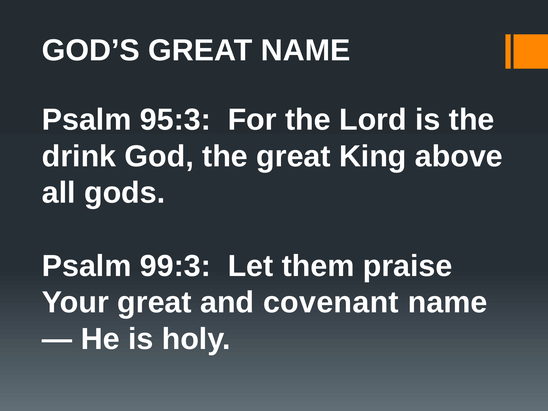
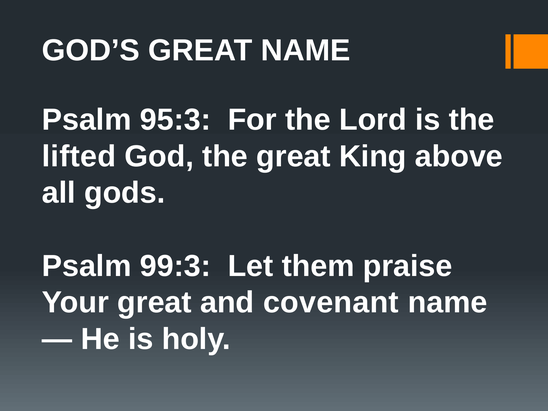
drink: drink -> lifted (79, 156)
